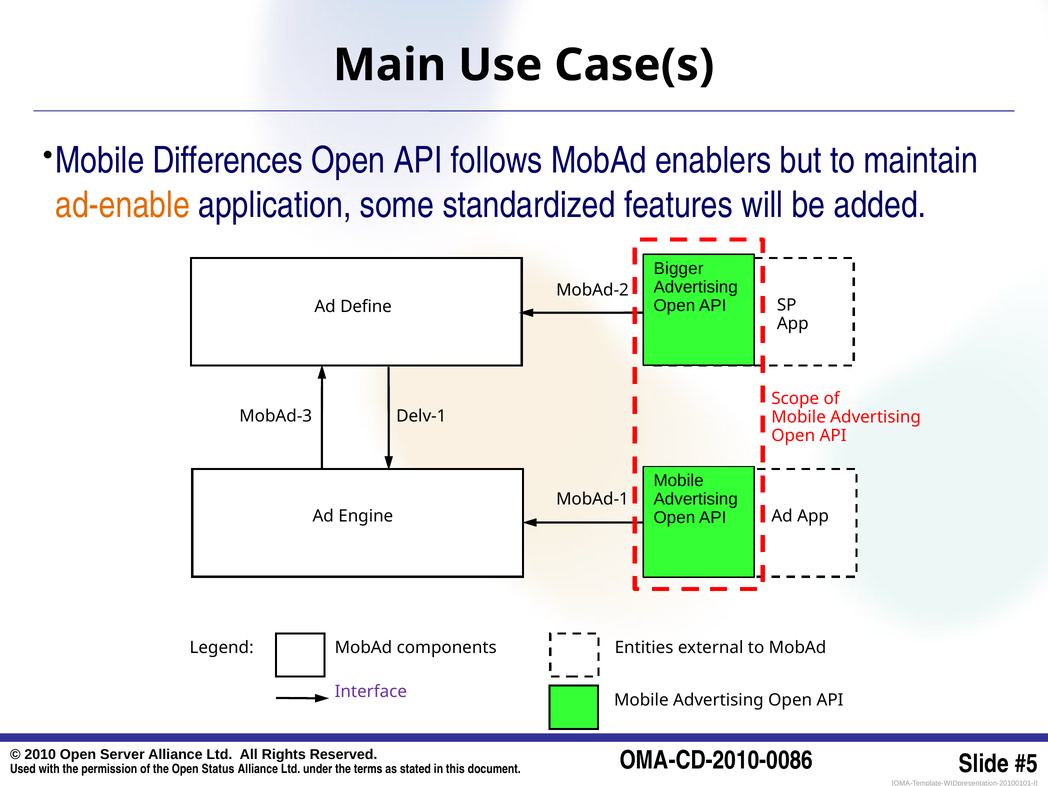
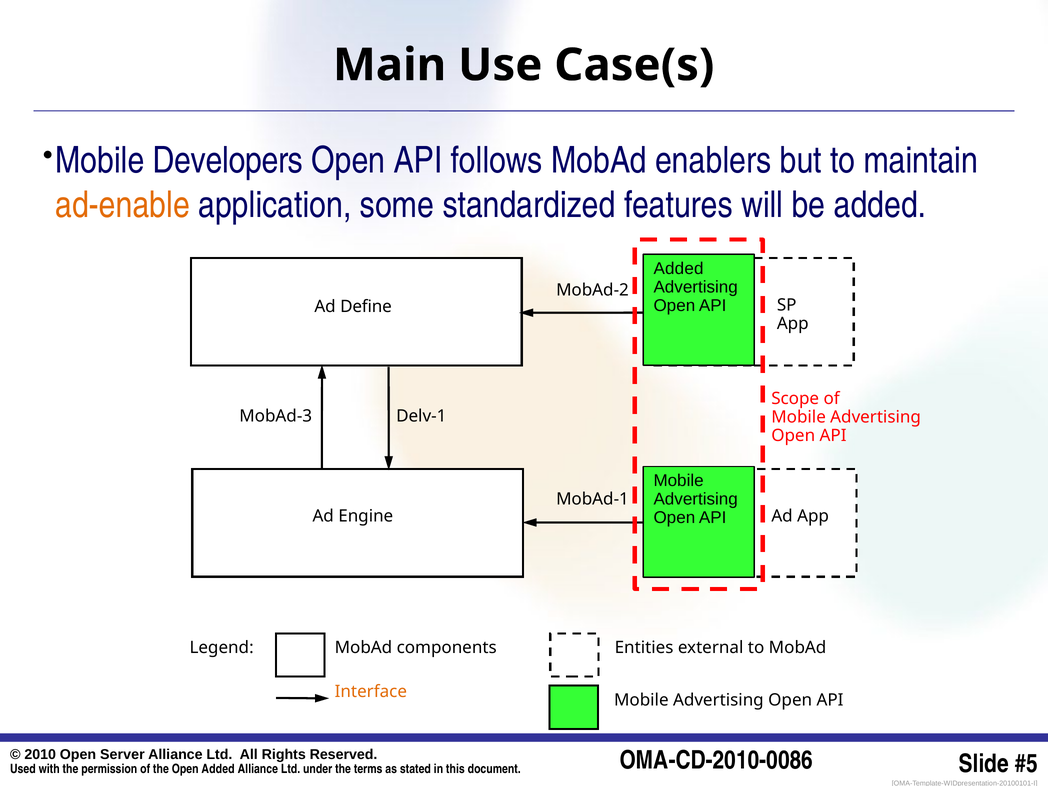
Differences: Differences -> Developers (228, 161)
Bigger: Bigger -> Added (679, 269)
Interface colour: purple -> orange (371, 692)
Open Status: Status -> Added (218, 769)
